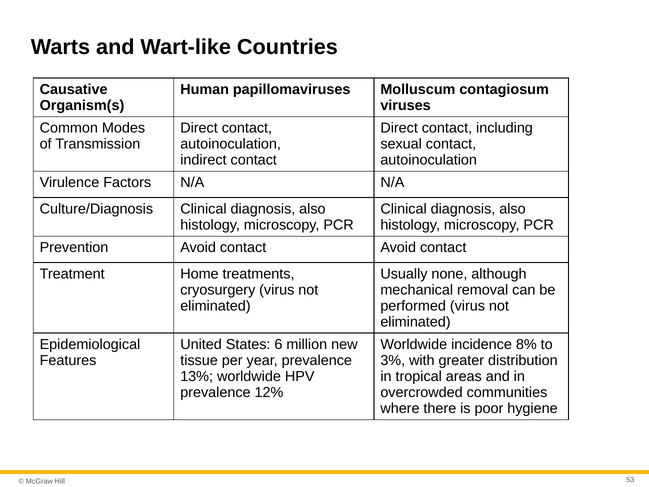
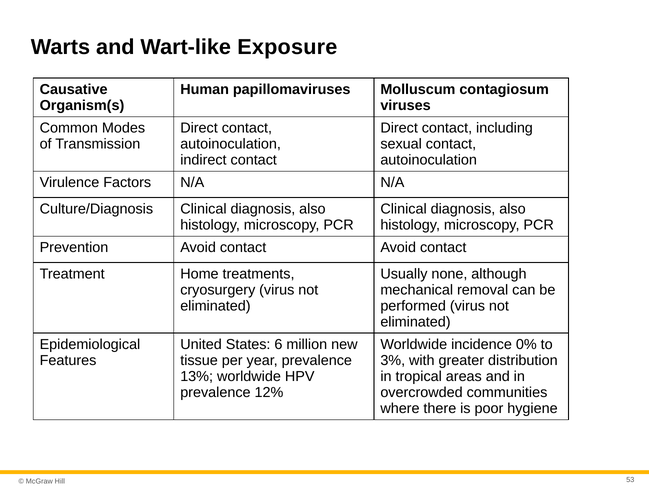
Countries: Countries -> Exposure (287, 47)
8%: 8% -> 0% (526, 344)
